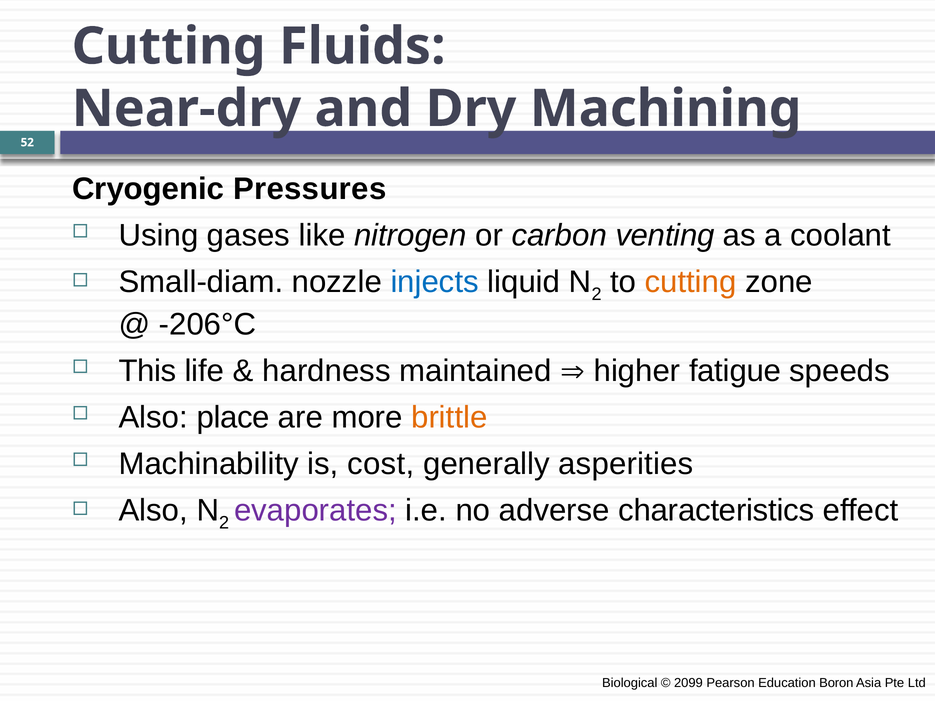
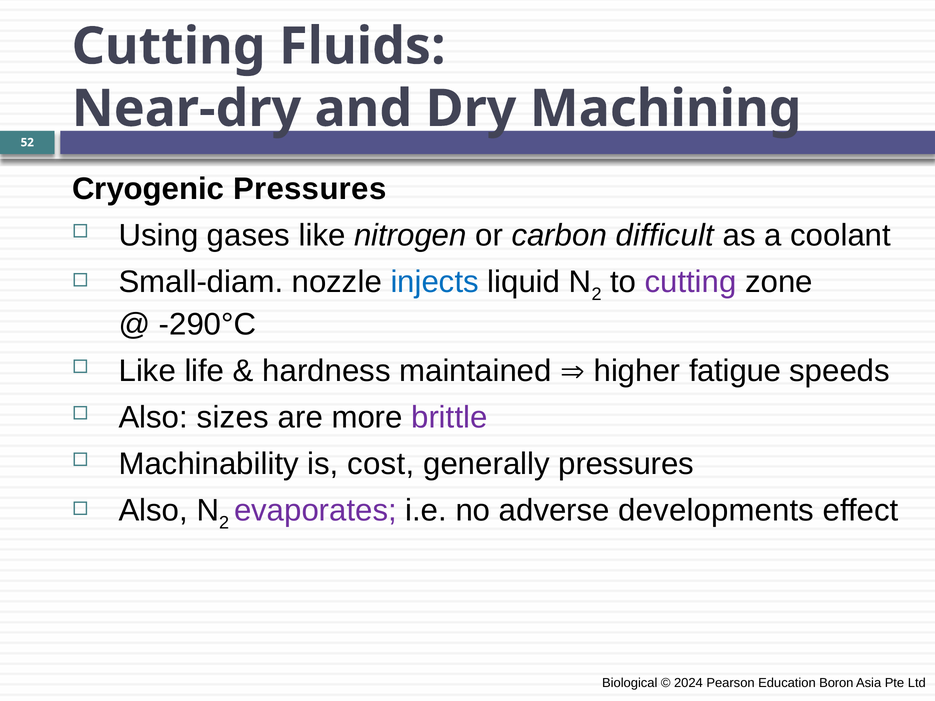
venting: venting -> difficult (665, 236)
cutting colour: orange -> purple (691, 282)
-206°C: -206°C -> -290°C (208, 325)
This: This -> Like (147, 371)
place: place -> sizes (233, 418)
brittle colour: orange -> purple (449, 418)
generally asperities: asperities -> pressures (626, 464)
characteristics: characteristics -> developments (716, 511)
2099: 2099 -> 2024 (688, 683)
